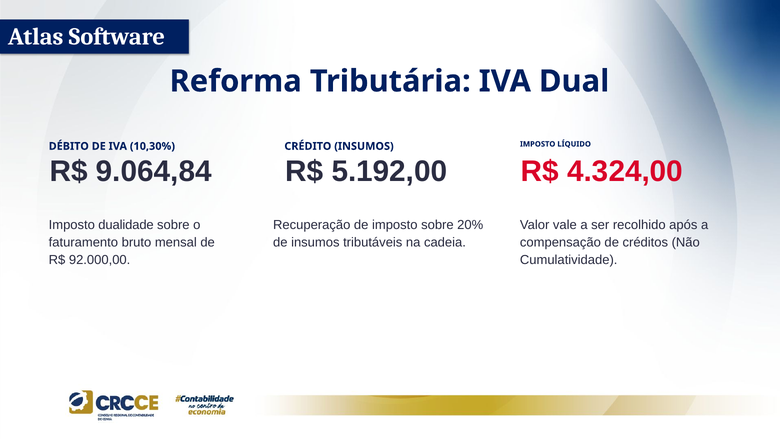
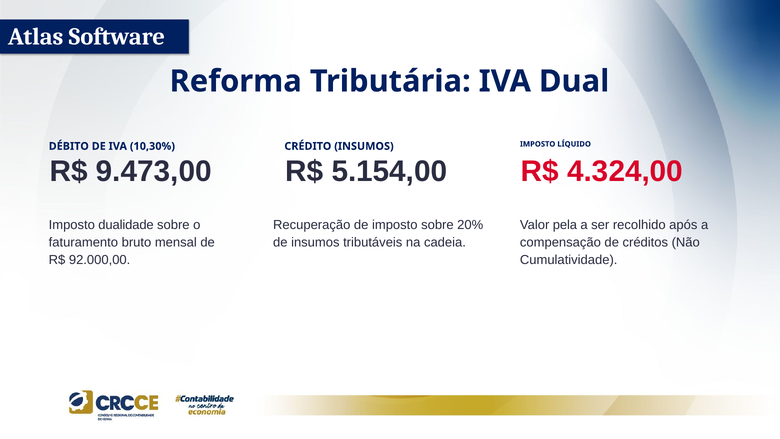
9.064,84: 9.064,84 -> 9.473,00 (154, 171)
5.192,00: 5.192,00 -> 5.154,00 (389, 171)
vale: vale -> pela (565, 225)
